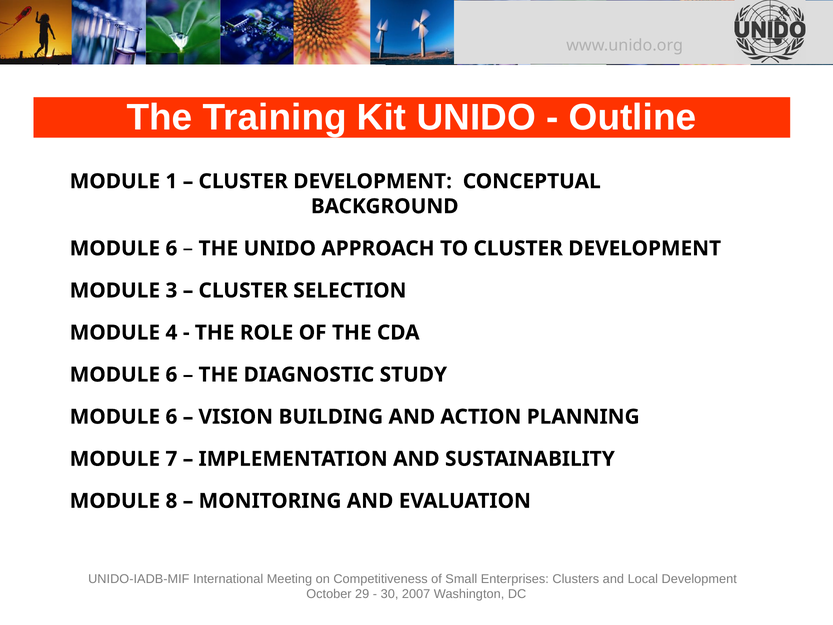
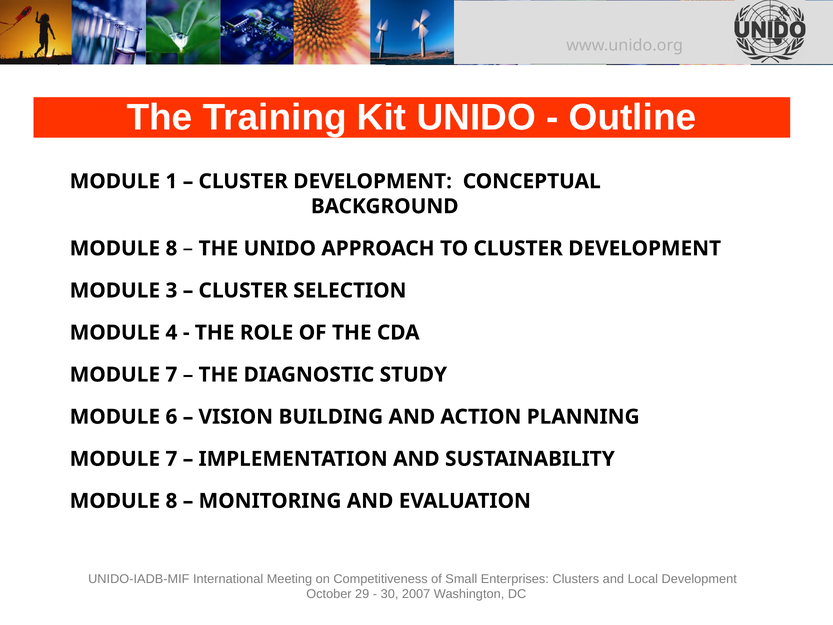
6: 6 -> 8 (171, 248)
6: 6 -> 7 (171, 375)
